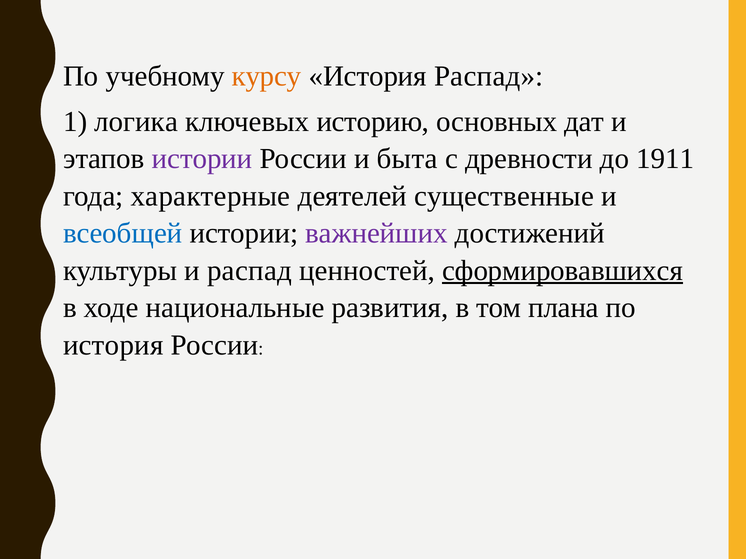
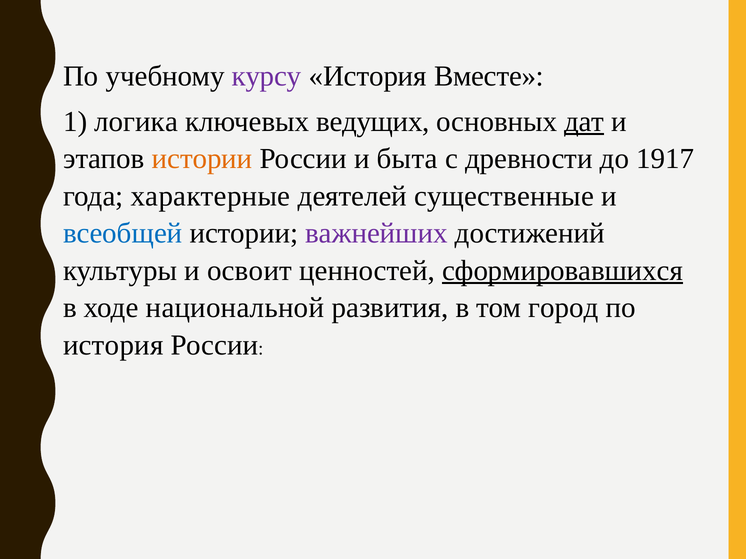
курсу colour: orange -> purple (267, 76)
История Распад: Распад -> Вместе (489, 76)
историю: историю -> ведущих (373, 122)
дат underline: none -> present (584, 122)
истории colour: purple -> orange (202, 159)
1911: 1911 -> 1917 (665, 159)
и распад: распад -> освоит (250, 271)
национальные: национальные -> национальной (235, 308)
плана: плана -> город (563, 308)
